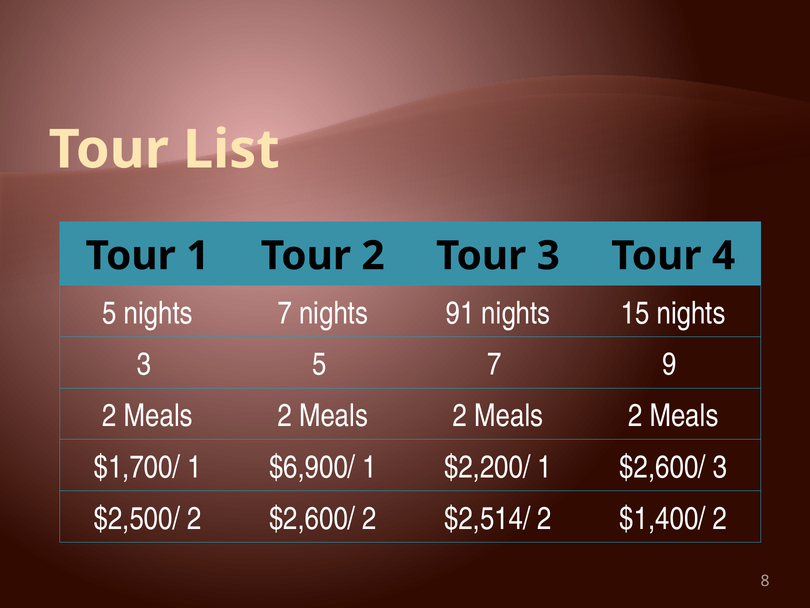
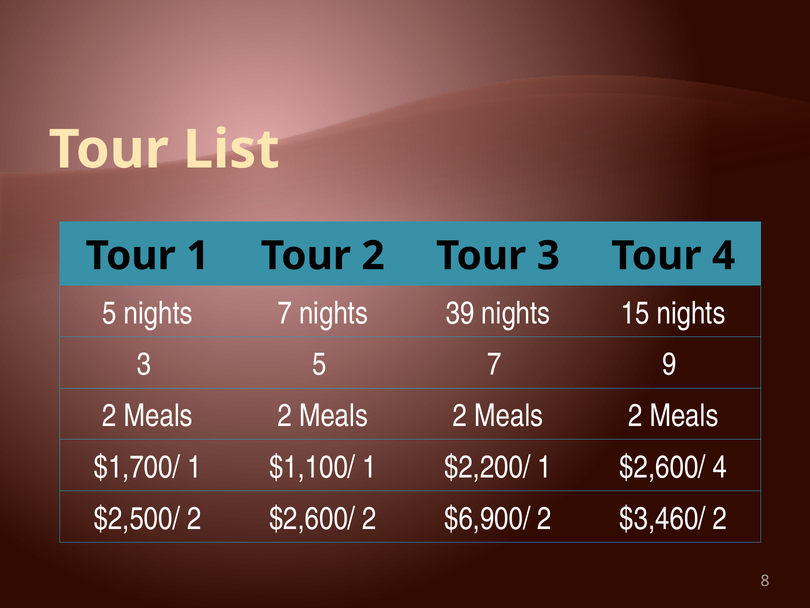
91: 91 -> 39 (460, 313)
$6,900/: $6,900/ -> $1,100/ (312, 467)
$2,600/ 3: 3 -> 4 (720, 467)
$2,514/: $2,514/ -> $6,900/ (487, 518)
$1,400/: $1,400/ -> $3,460/ (663, 518)
